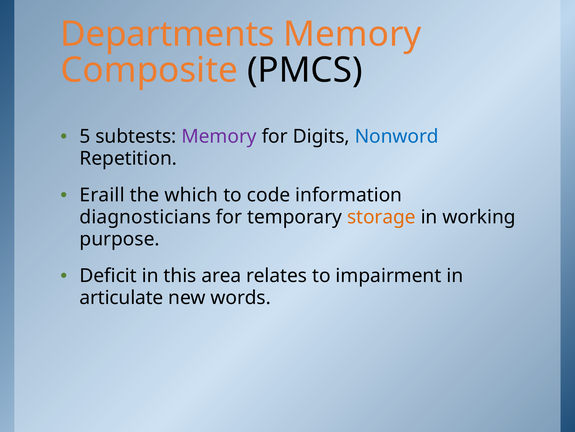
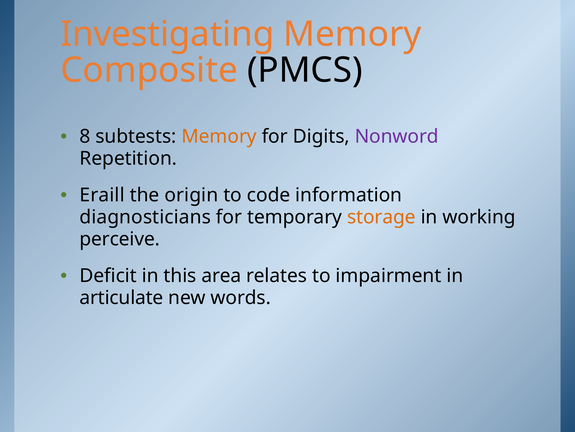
Departments: Departments -> Investigating (167, 34)
5: 5 -> 8 (85, 136)
Memory colour: purple -> orange (219, 136)
Nonword colour: blue -> purple (397, 136)
which: which -> origin (191, 195)
purpose: purpose -> perceive (120, 239)
